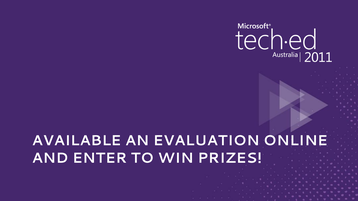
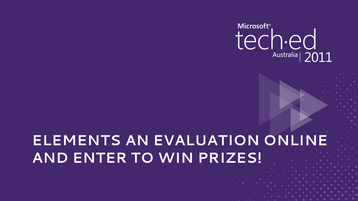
AVAILABLE: AVAILABLE -> ELEMENTS (76, 141)
